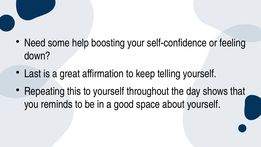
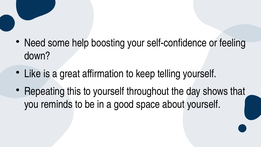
Last: Last -> Like (33, 74)
